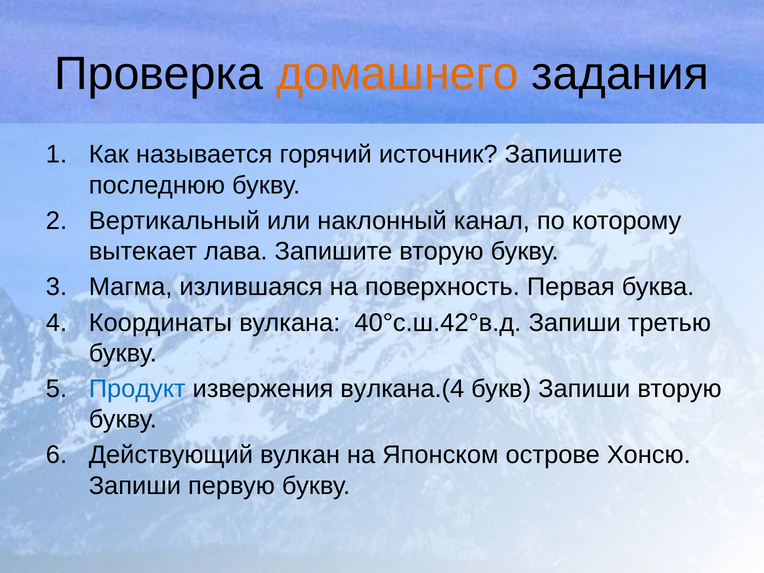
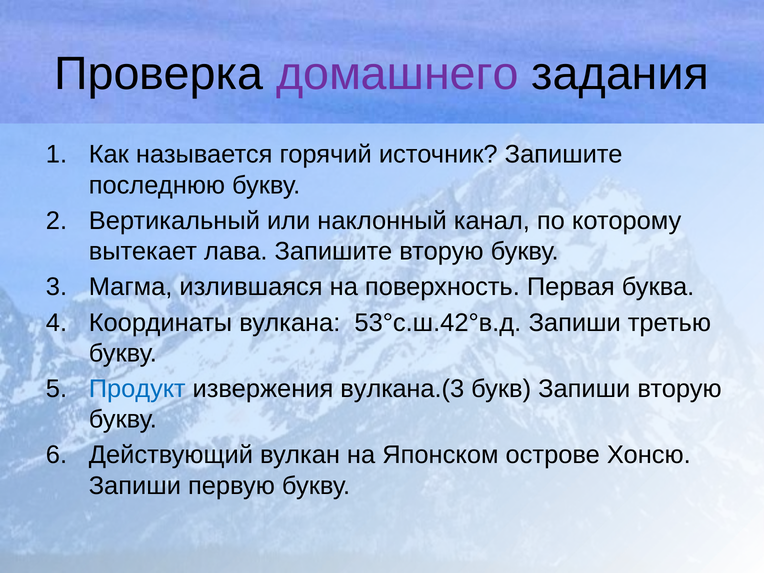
домашнего colour: orange -> purple (397, 74)
40°с.ш.42°в.д: 40°с.ш.42°в.д -> 53°с.ш.42°в.д (438, 323)
вулкана.(4: вулкана.(4 -> вулкана.(3 (402, 389)
